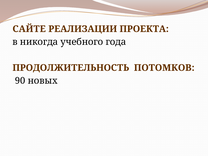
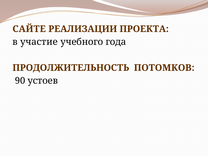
никогда: никогда -> участие (39, 42)
новых: новых -> устоев (43, 81)
